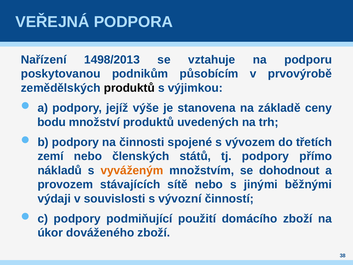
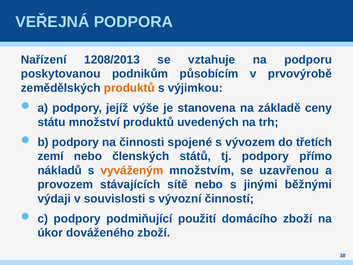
1498/2013: 1498/2013 -> 1208/2013 (112, 60)
produktů colour: black -> orange (129, 88)
bodu: bodu -> státu (52, 122)
dohodnout: dohodnout -> uzavřenou (289, 170)
